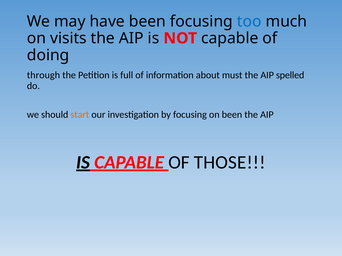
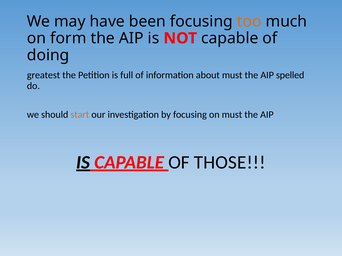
too colour: blue -> orange (249, 21)
visits: visits -> form (68, 38)
through: through -> greatest (44, 75)
on been: been -> must (232, 115)
